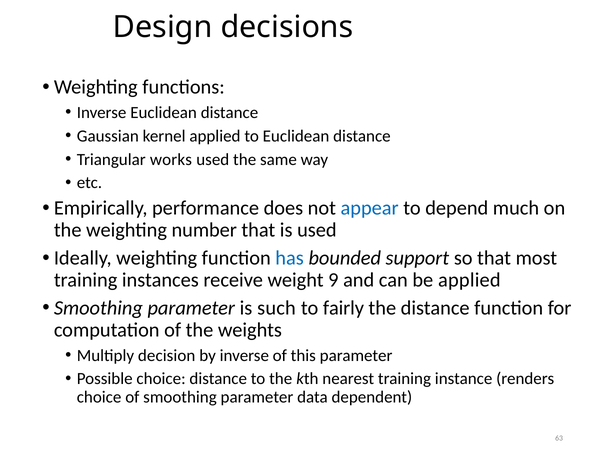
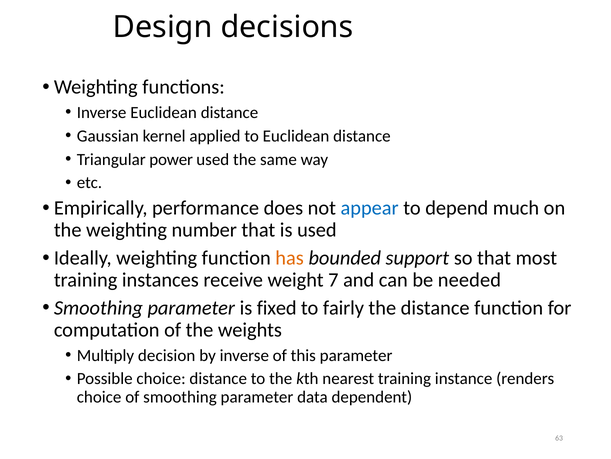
works: works -> power (171, 159)
has colour: blue -> orange (290, 258)
9: 9 -> 7 (333, 280)
be applied: applied -> needed (469, 280)
such: such -> fixed (277, 308)
